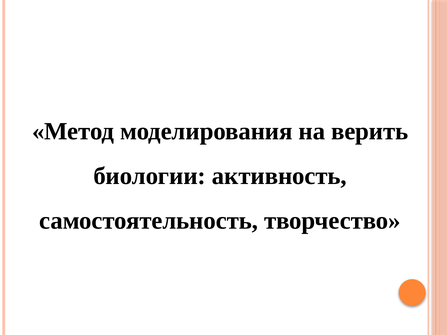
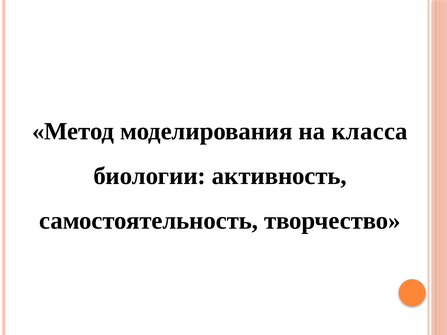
верить: верить -> класса (370, 132)
